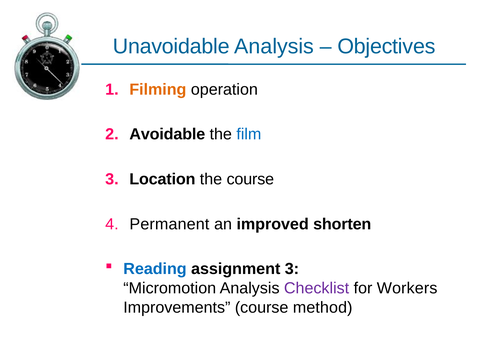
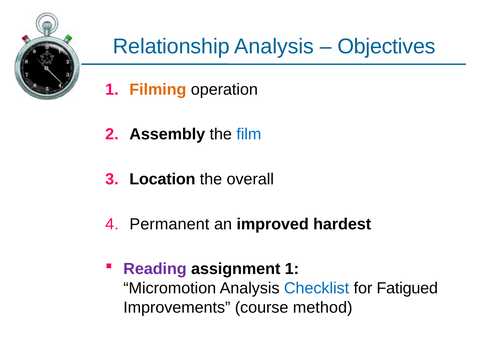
Unavoidable: Unavoidable -> Relationship (171, 46)
Avoidable: Avoidable -> Assembly (167, 134)
the course: course -> overall (250, 179)
shorten: shorten -> hardest (342, 224)
Reading colour: blue -> purple (155, 269)
assignment 3: 3 -> 1 (292, 269)
Checklist colour: purple -> blue (317, 289)
Workers: Workers -> Fatigued (407, 289)
